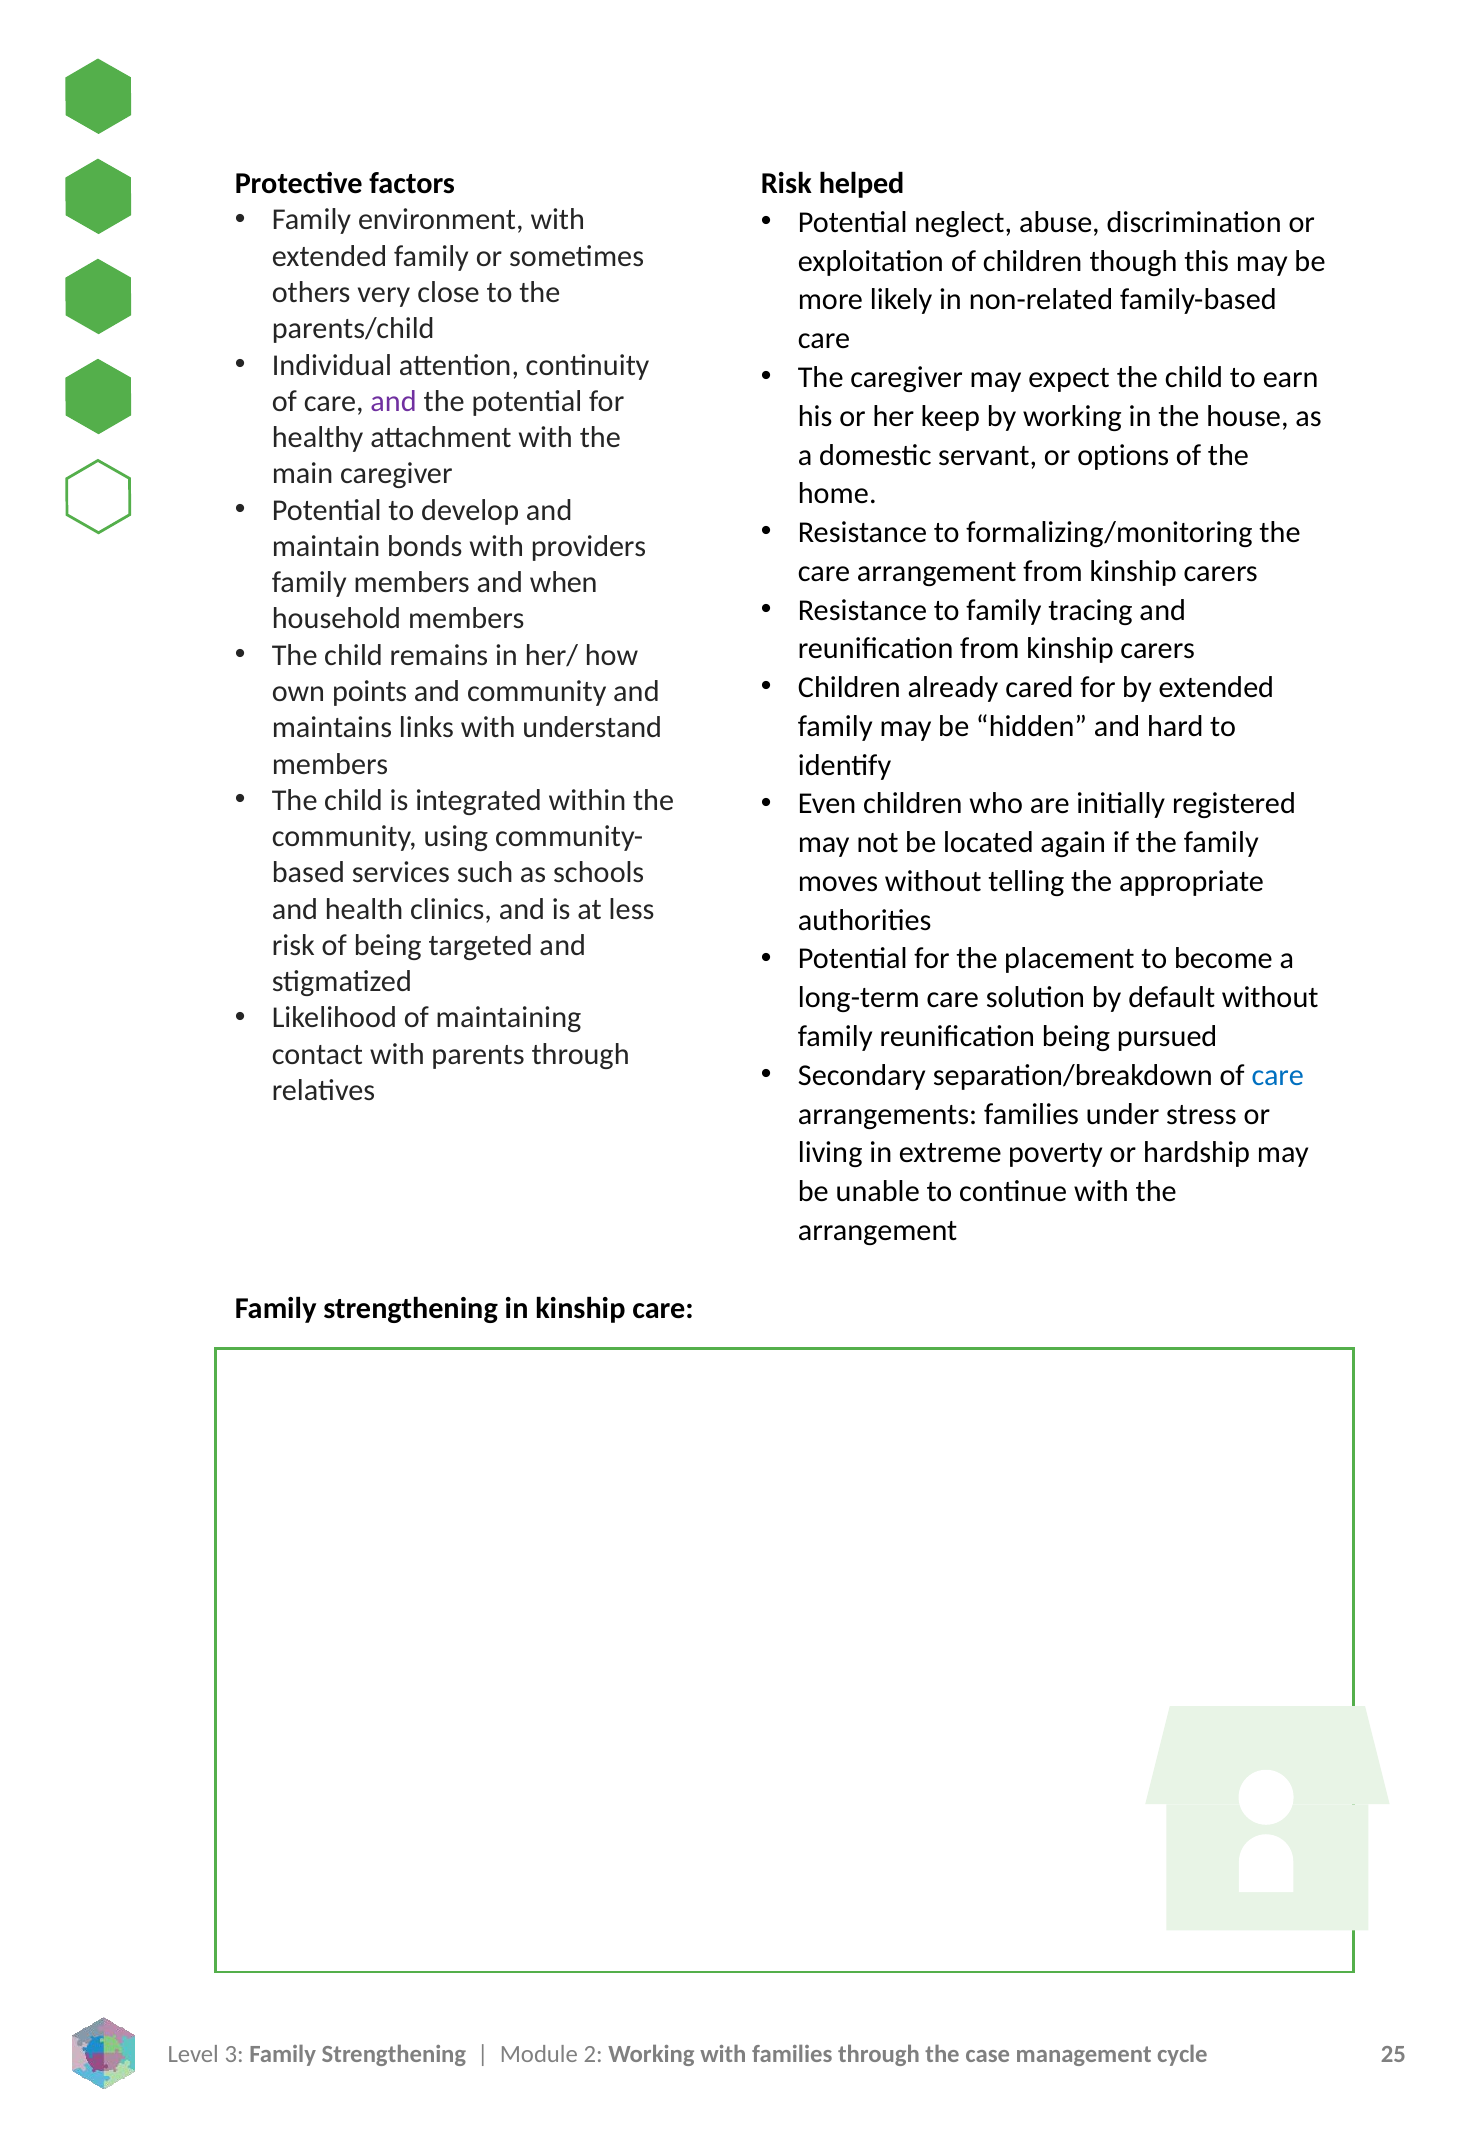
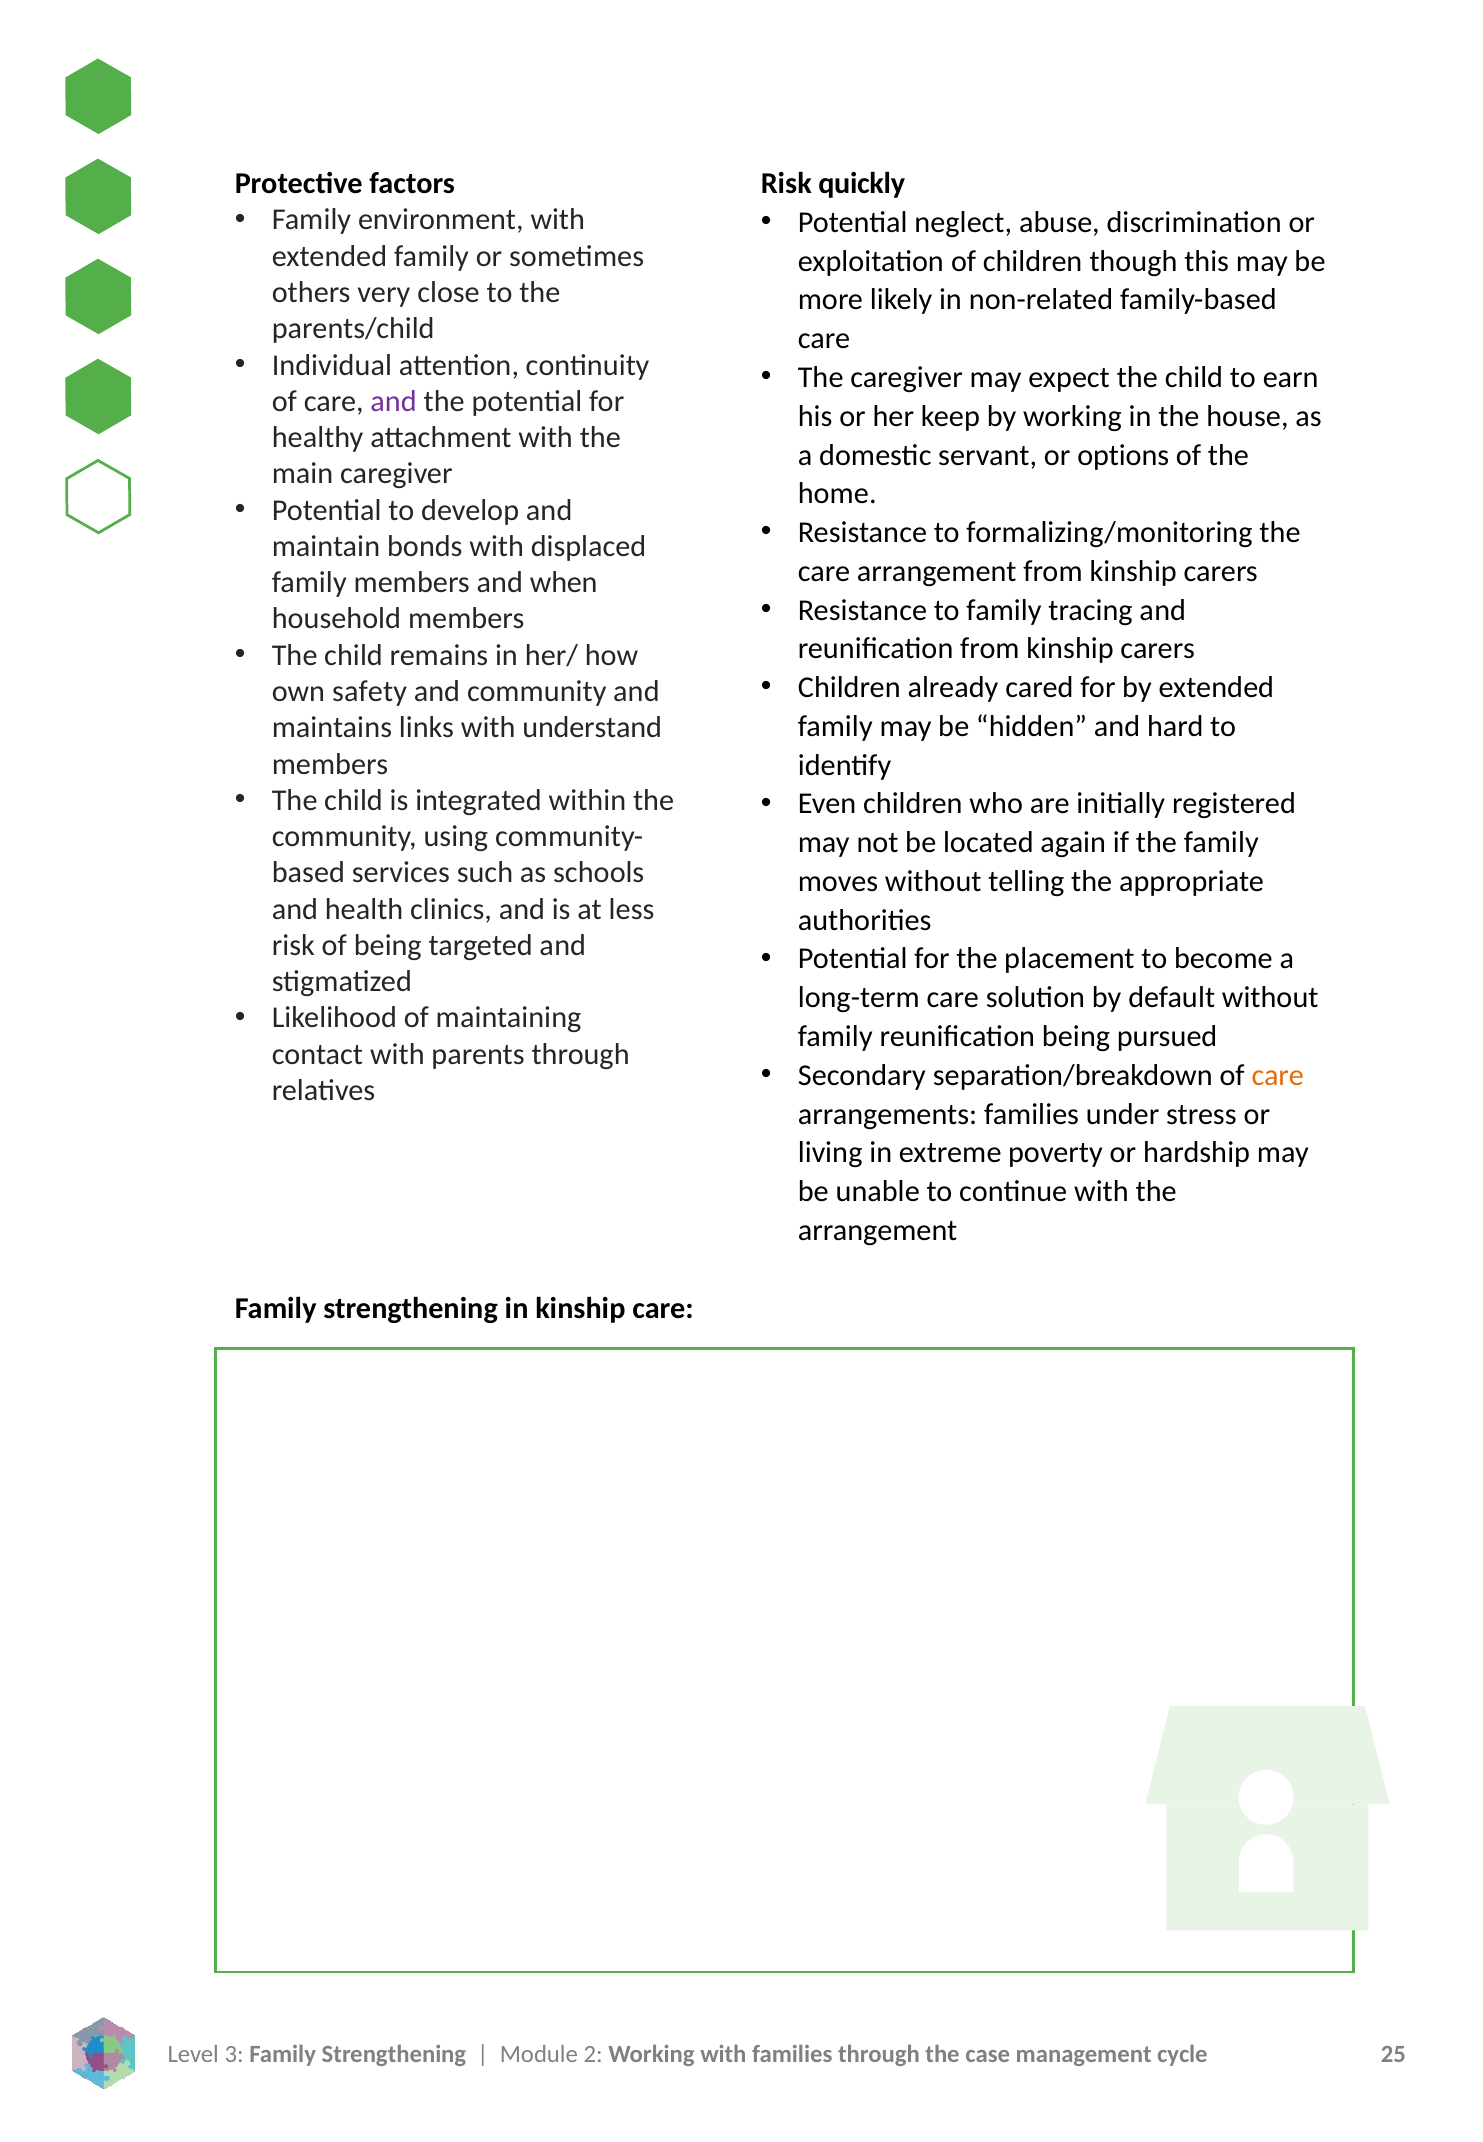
helped: helped -> quickly (862, 184)
providers: providers -> displaced (589, 546)
points: points -> safety (370, 692)
care colour: blue -> orange (1278, 1075)
